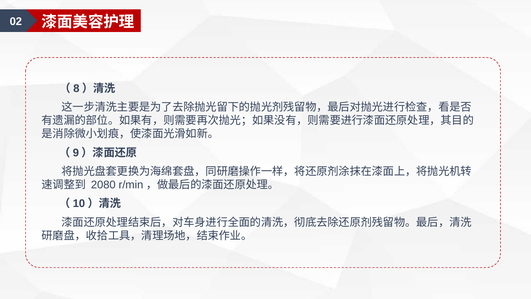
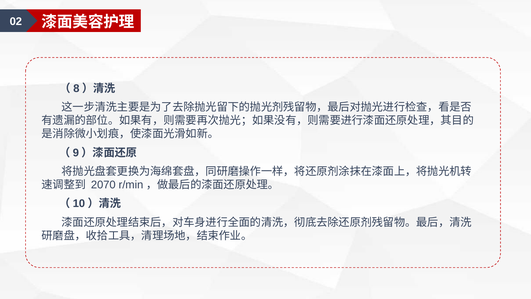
2080: 2080 -> 2070 (103, 185)
